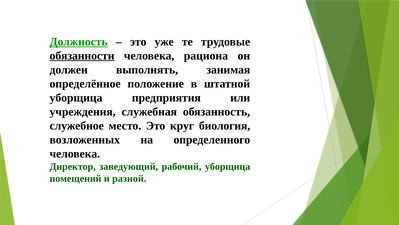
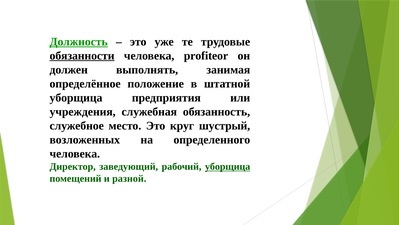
рациона: рациона -> profiteor (206, 56)
биология: биология -> шустрый (225, 125)
уборщица underline: none -> present (228, 166)
